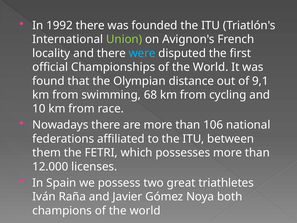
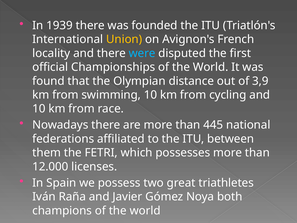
1992: 1992 -> 1939 (60, 25)
Union colour: light green -> yellow (124, 39)
9,1: 9,1 -> 3,9 (260, 81)
swimming 68: 68 -> 10 (150, 95)
106: 106 -> 445 (213, 125)
